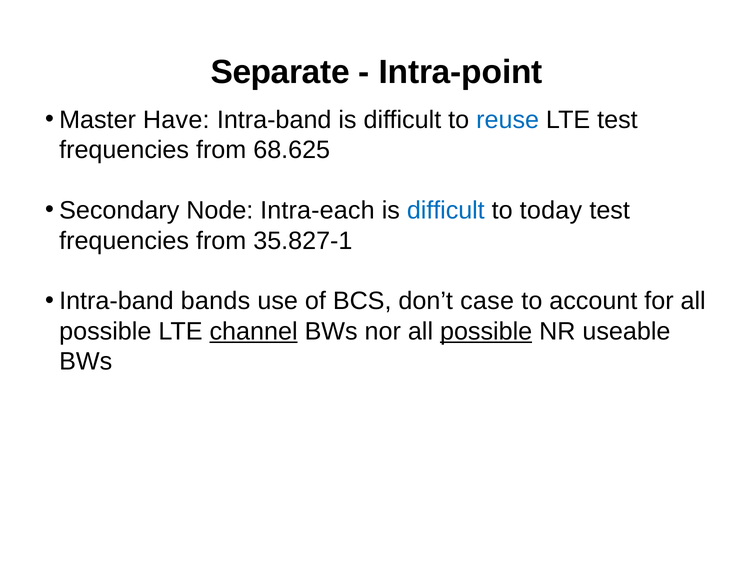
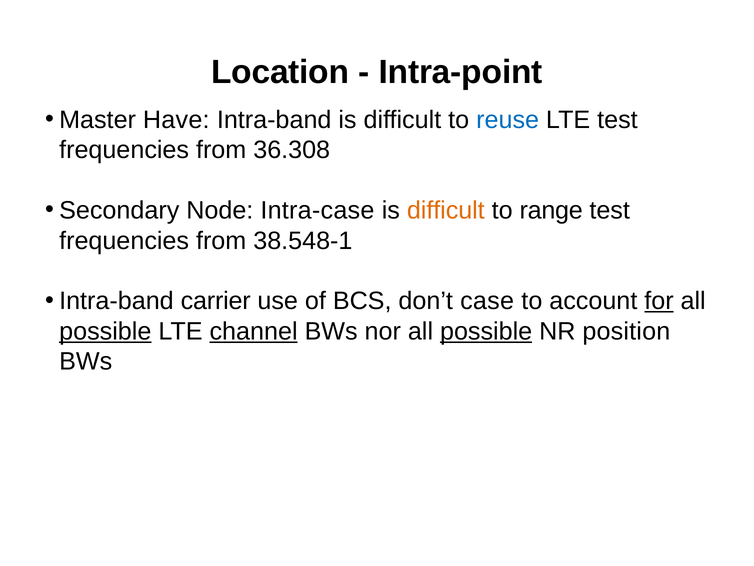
Separate: Separate -> Location (280, 72)
68.625: 68.625 -> 36.308 (292, 150)
Intra-each: Intra-each -> Intra-case (317, 210)
difficult colour: blue -> orange (446, 210)
today: today -> range (551, 210)
35.827-1: 35.827-1 -> 38.548-1 (303, 241)
bands: bands -> carrier (216, 301)
for underline: none -> present (659, 301)
possible underline: none -> present (105, 331)
useable: useable -> position (626, 331)
